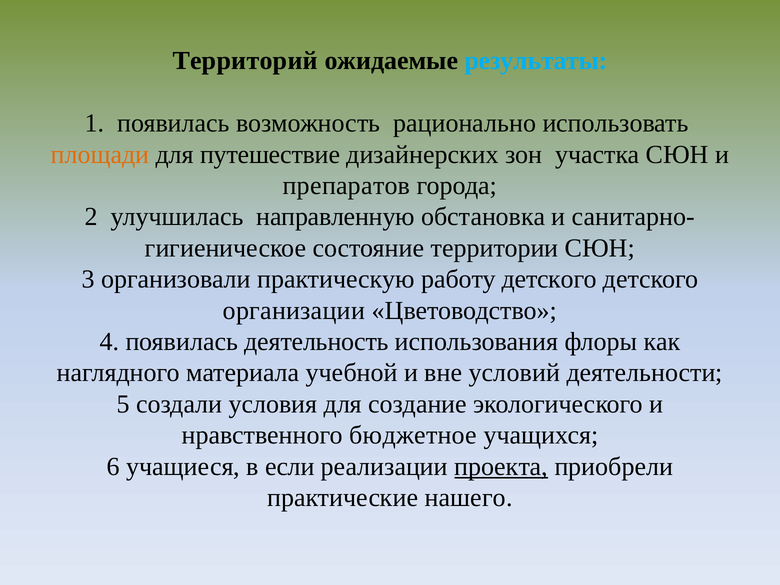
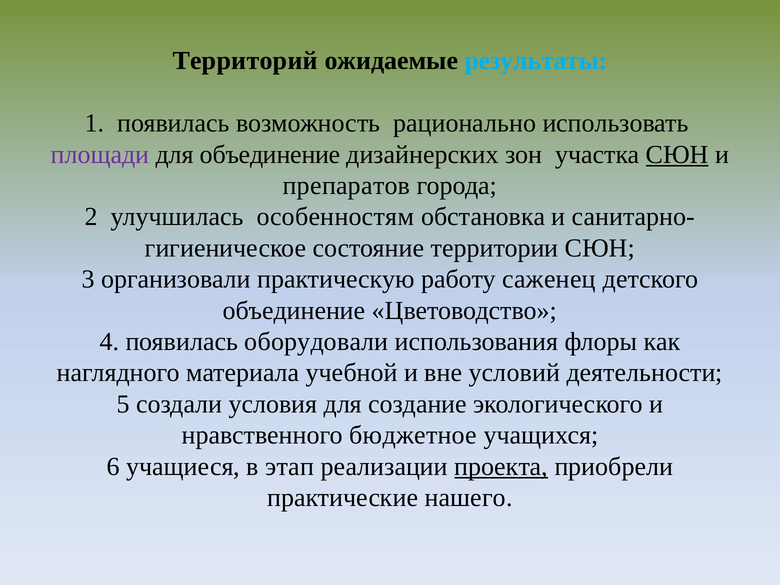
площади colour: orange -> purple (100, 155)
для путешествие: путешествие -> объединение (270, 155)
СЮН underline: none -> present (677, 155)
направленную: направленную -> особенностям (335, 217)
работу детского: детского -> саженец (549, 279)
организации: организации -> объединение (294, 311)
деятельность: деятельность -> оборудовали (316, 342)
если: если -> этап (290, 467)
